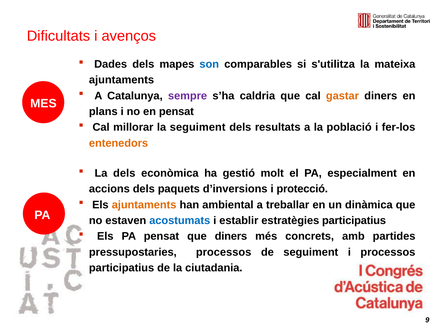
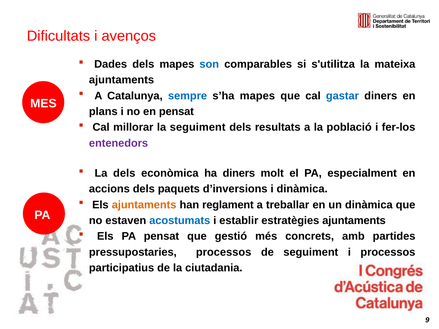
sempre colour: purple -> blue (188, 96)
s’ha caldria: caldria -> mapes (257, 96)
gastar colour: orange -> blue (342, 96)
entenedors colour: orange -> purple (119, 143)
ha gestió: gestió -> diners (239, 173)
i protecció: protecció -> dinàmica (302, 189)
ambiental: ambiental -> reglament (228, 205)
estratègies participatius: participatius -> ajuntaments (354, 221)
que diners: diners -> gestió (231, 237)
